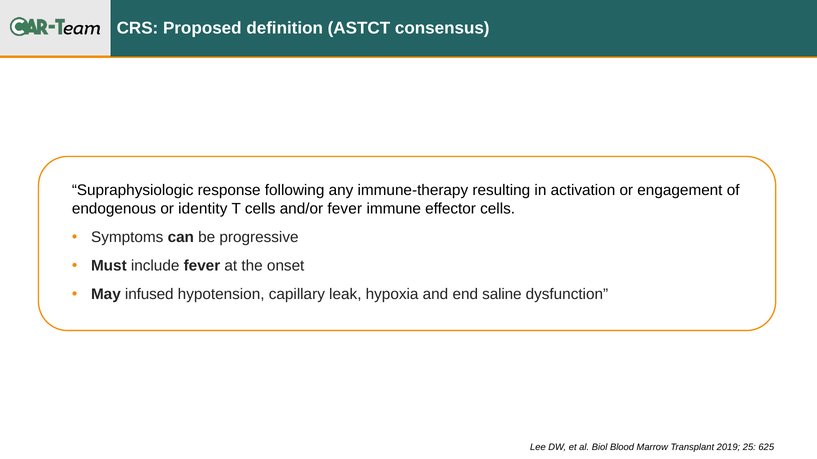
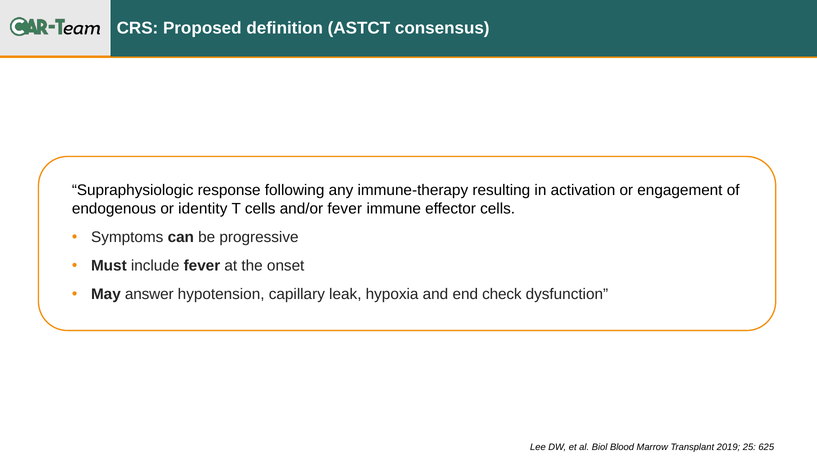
infused: infused -> answer (149, 295)
saline: saline -> check (502, 295)
